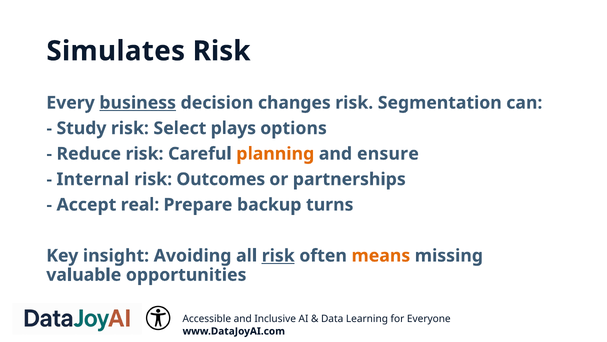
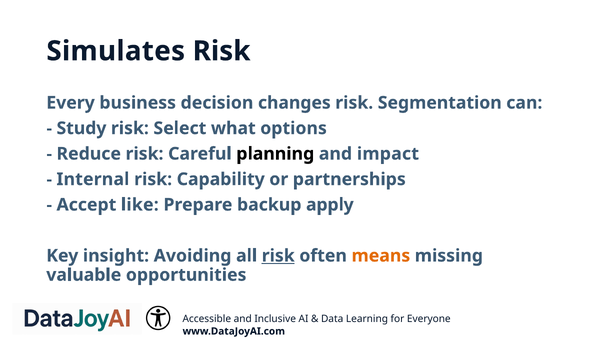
business underline: present -> none (138, 103)
plays: plays -> what (233, 128)
planning colour: orange -> black (275, 154)
ensure: ensure -> impact (388, 154)
Outcomes: Outcomes -> Capability (221, 179)
real: real -> like (140, 204)
turns: turns -> apply (330, 204)
